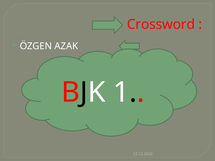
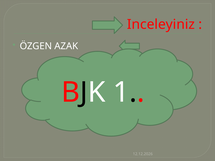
Crossword: Crossword -> Inceleyiniz (161, 24)
